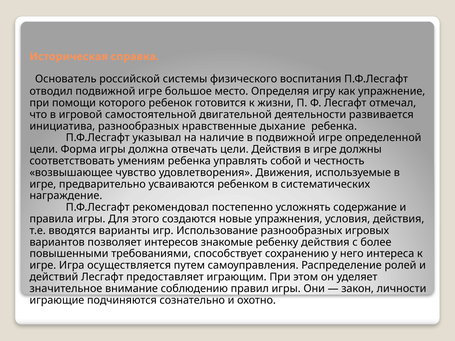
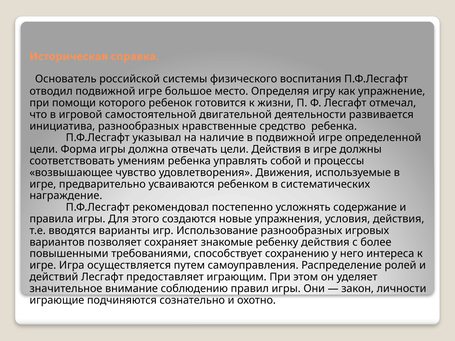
дыхание: дыхание -> средство (283, 126)
честность: честность -> процессы (339, 161)
интересов: интересов -> сохраняет (171, 242)
